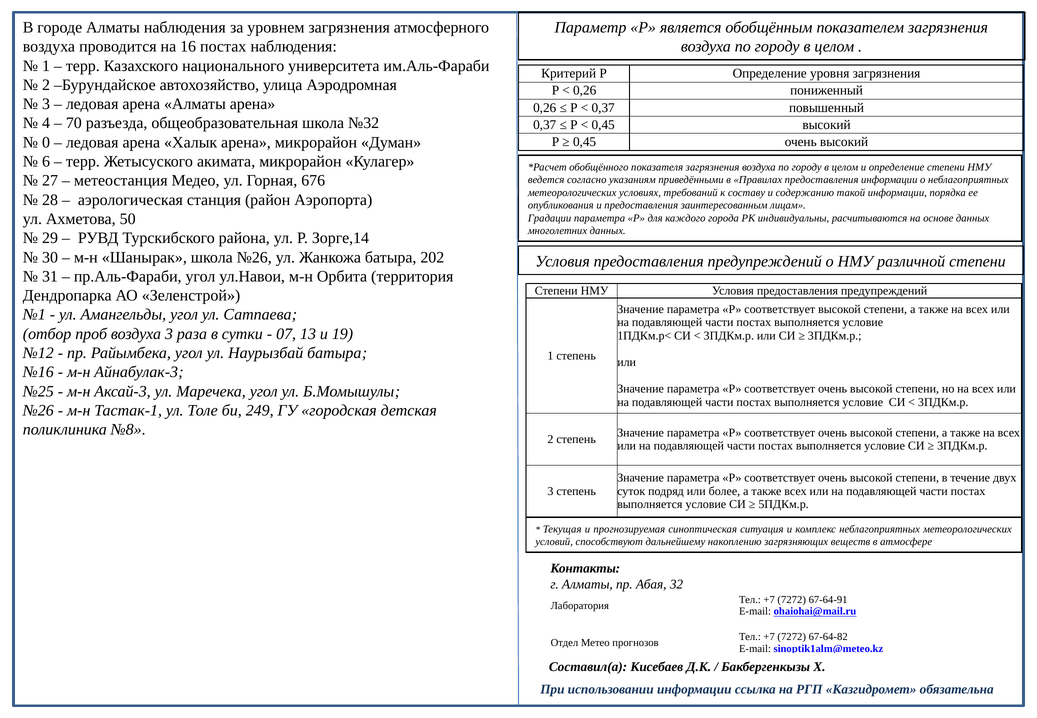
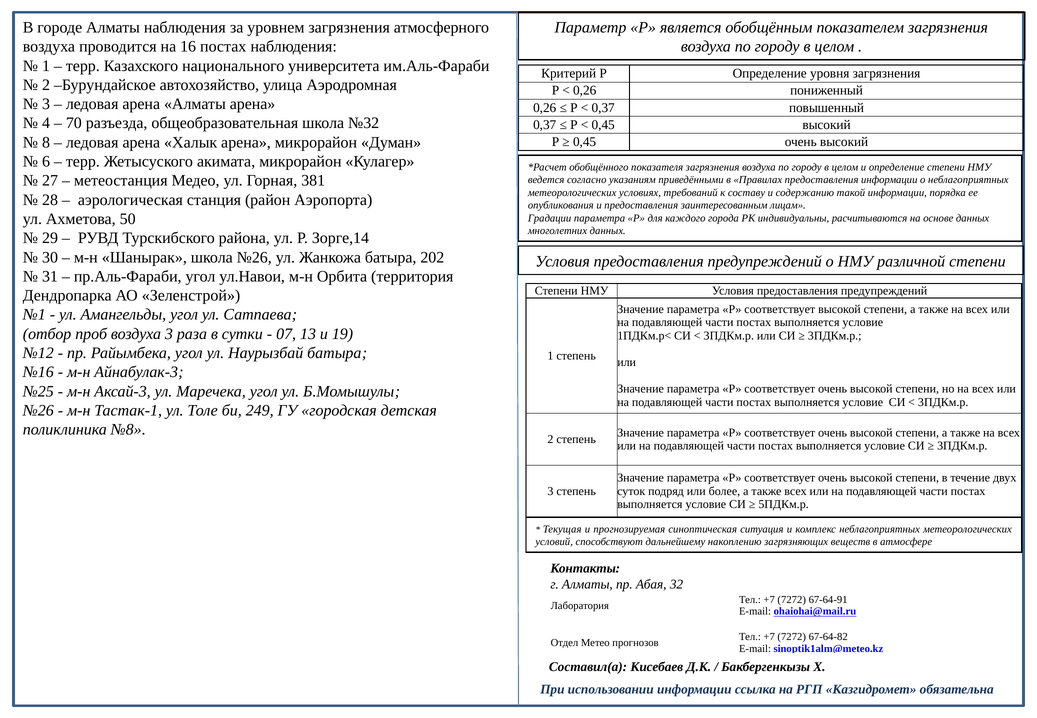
0: 0 -> 8 (46, 142)
676: 676 -> 381 (313, 181)
